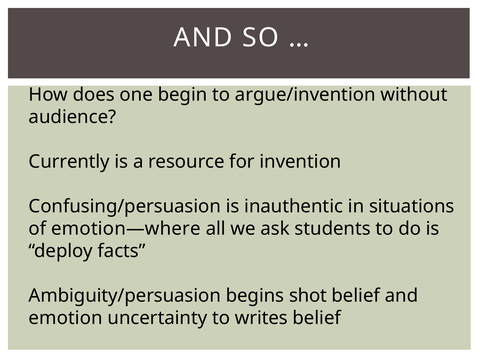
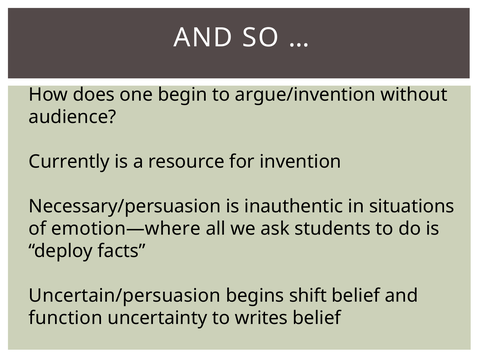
Confusing/persuasion: Confusing/persuasion -> Necessary/persuasion (125, 206)
Ambiguity/persuasion: Ambiguity/persuasion -> Uncertain/persuasion (125, 296)
shot: shot -> shift (308, 296)
emotion: emotion -> function (66, 318)
